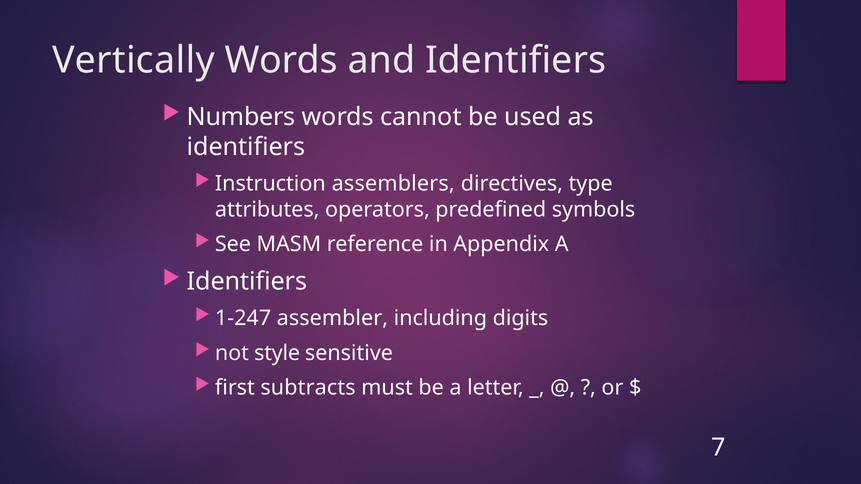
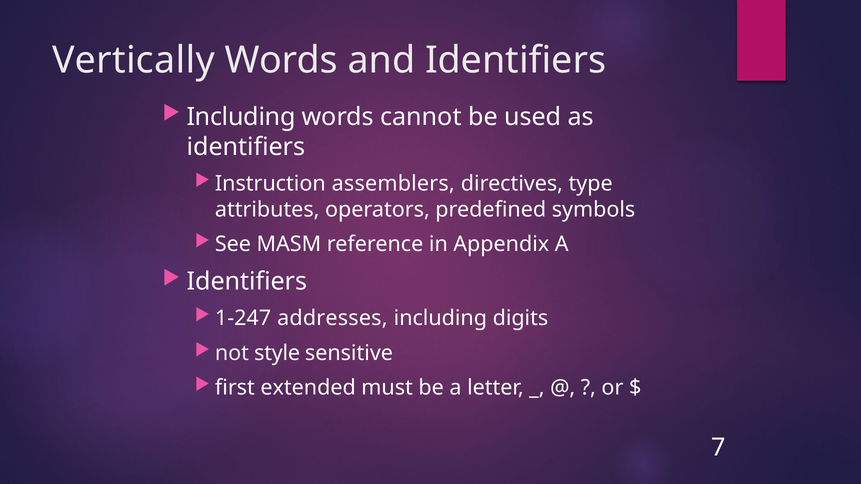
Numbers: Numbers -> Including (241, 117)
assembler: assembler -> addresses (332, 318)
subtracts: subtracts -> extended (308, 388)
